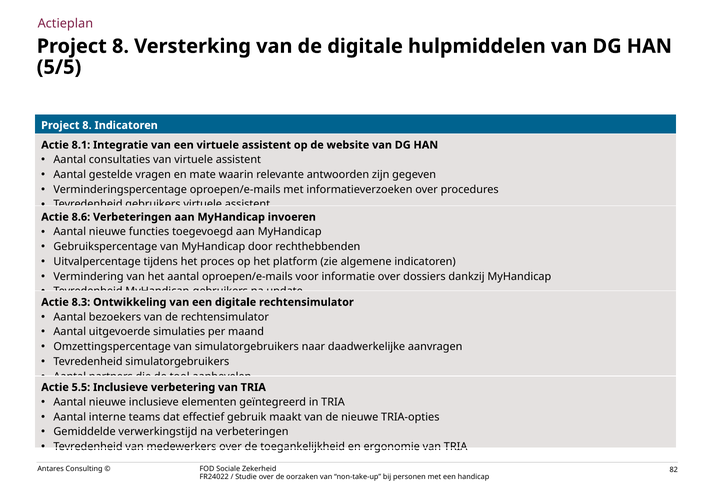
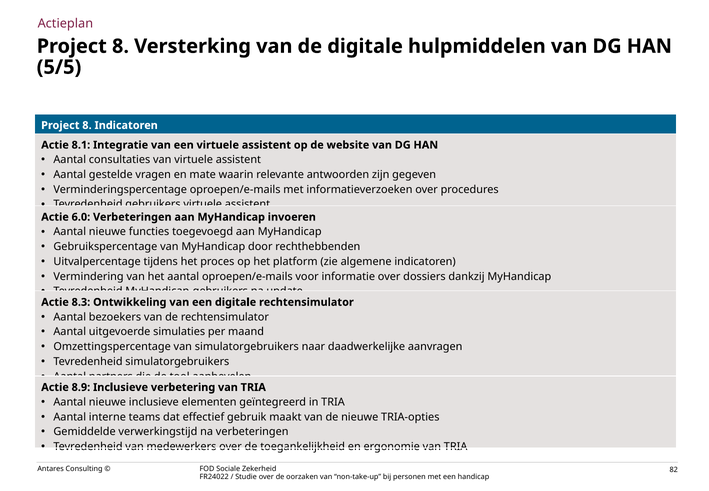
8.6: 8.6 -> 6.0 (81, 217)
5.5: 5.5 -> 8.9 (81, 387)
